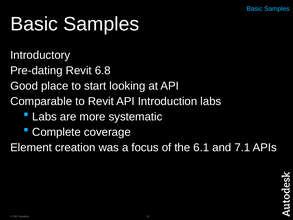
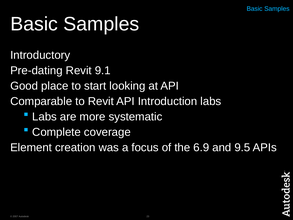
6.8: 6.8 -> 9.1 (103, 70)
6.1: 6.1 -> 6.9 (201, 147)
7.1: 7.1 -> 9.5 (242, 147)
